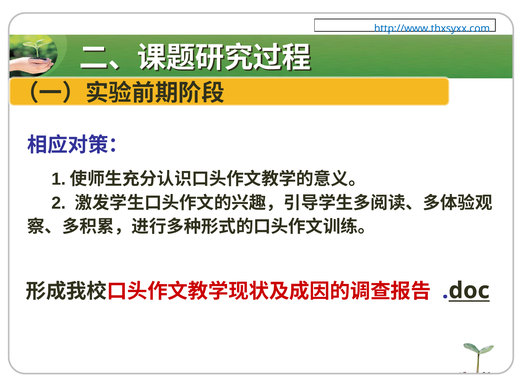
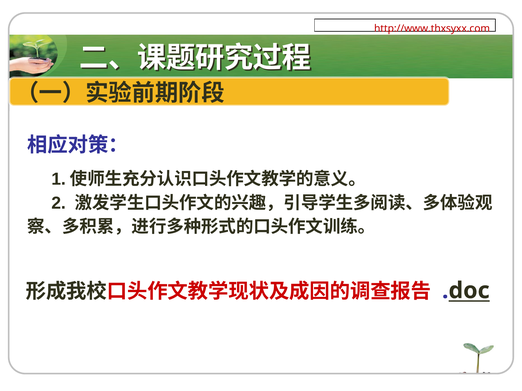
http://www.thxsyxx.com colour: blue -> red (432, 28)
